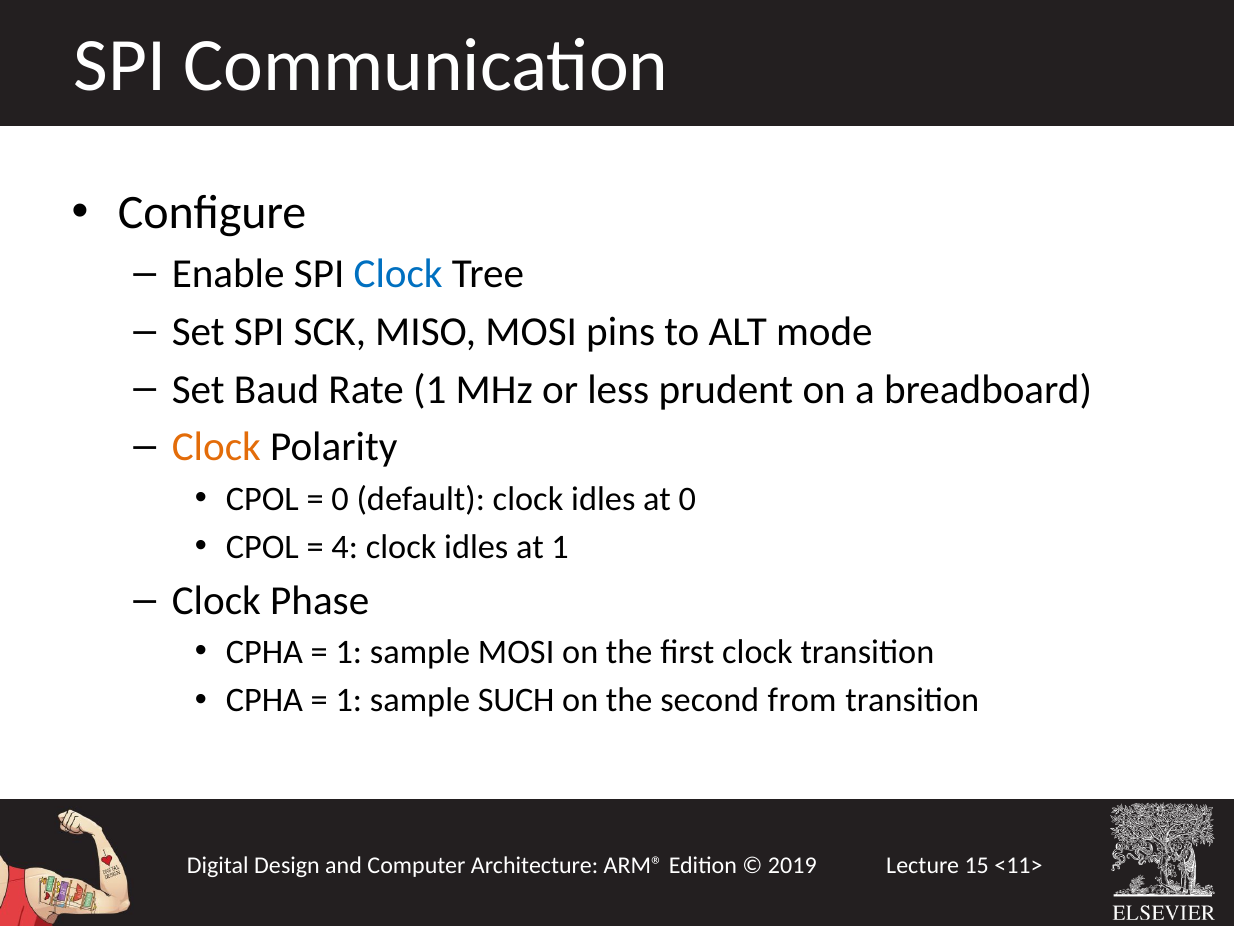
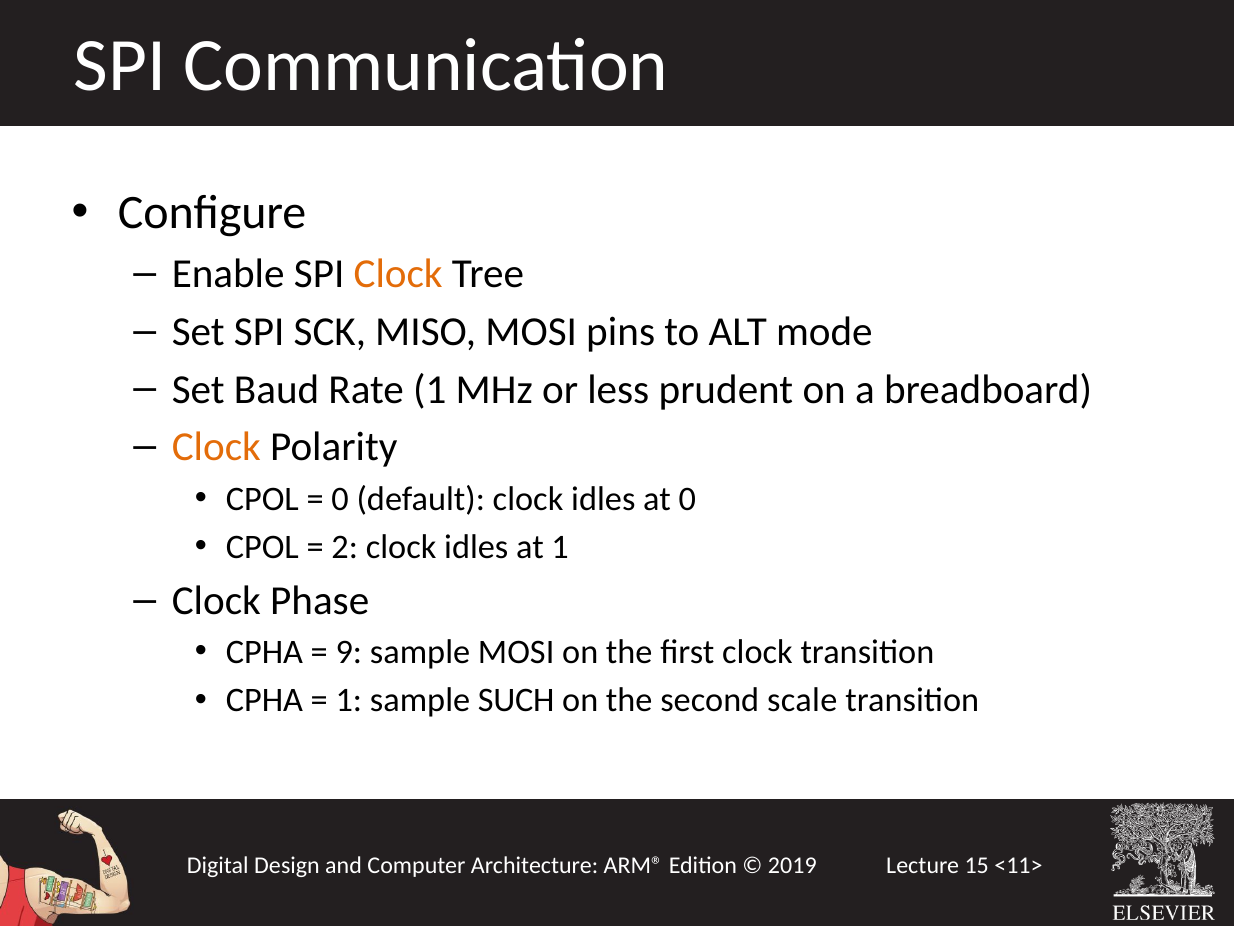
Clock colour: blue -> orange (398, 274)
4: 4 -> 2 (345, 547)
1: 1 -> 9 (349, 652)
from: from -> scale (802, 700)
